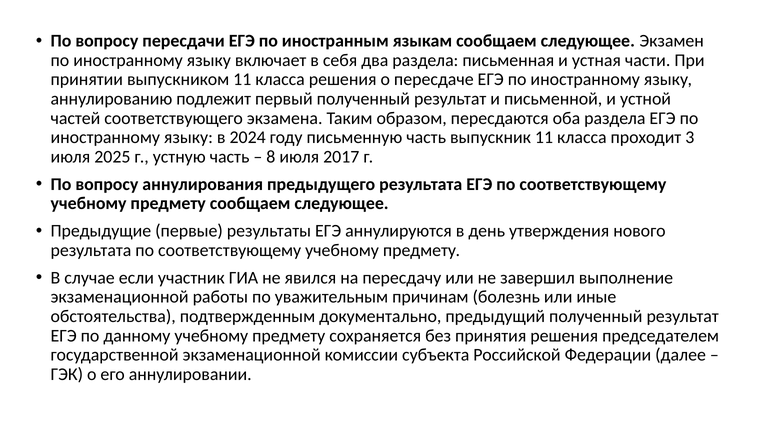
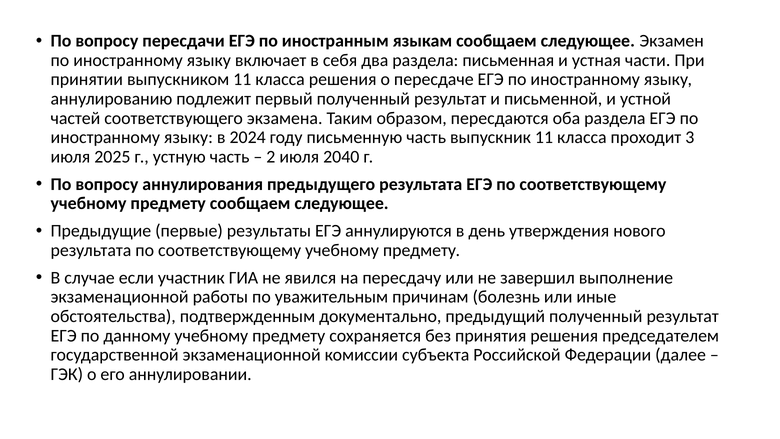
8: 8 -> 2 (271, 157)
2017: 2017 -> 2040 (341, 157)
